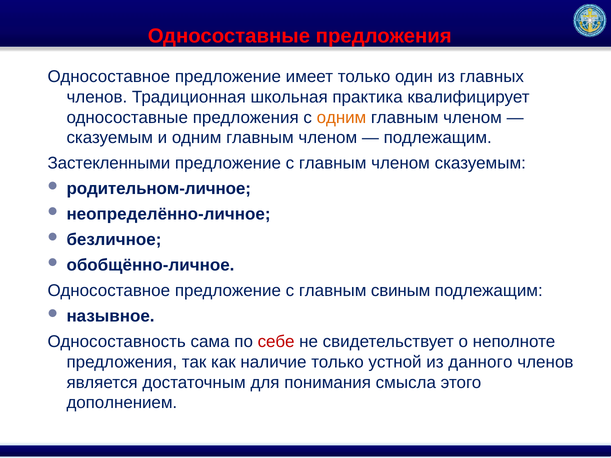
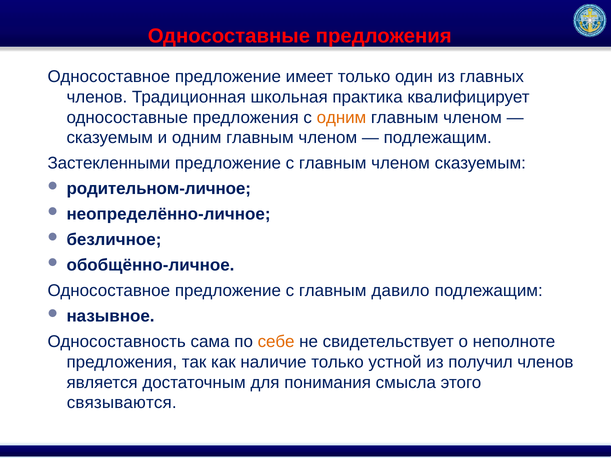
свиным: свиным -> давило (400, 291)
себе colour: red -> orange (276, 342)
данного: данного -> получил (481, 362)
дополнением: дополнением -> связываются (122, 403)
